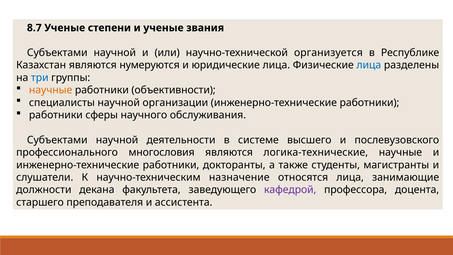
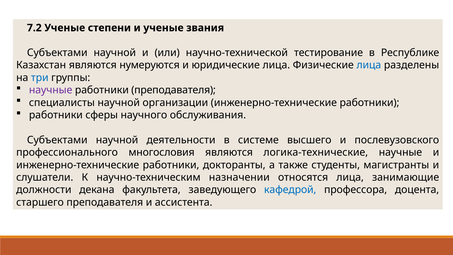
8.7: 8.7 -> 7.2 (34, 28)
организуется: организуется -> тестирование (328, 53)
научные colour: orange -> purple (51, 90)
работники объективности: объективности -> преподавателя (174, 90)
назначение: назначение -> назначении (239, 177)
кафедрой colour: purple -> blue (290, 190)
